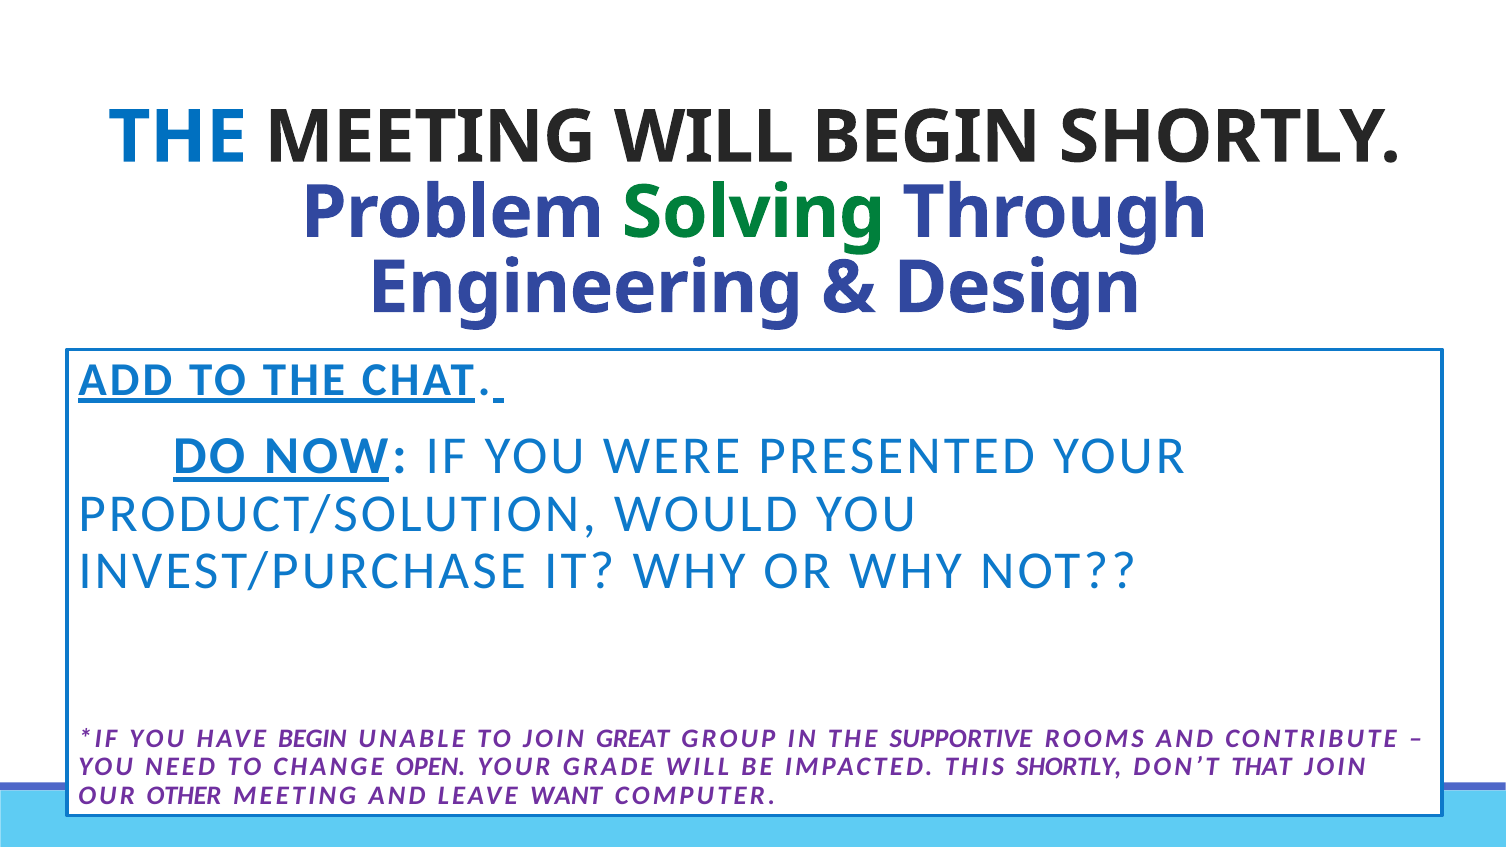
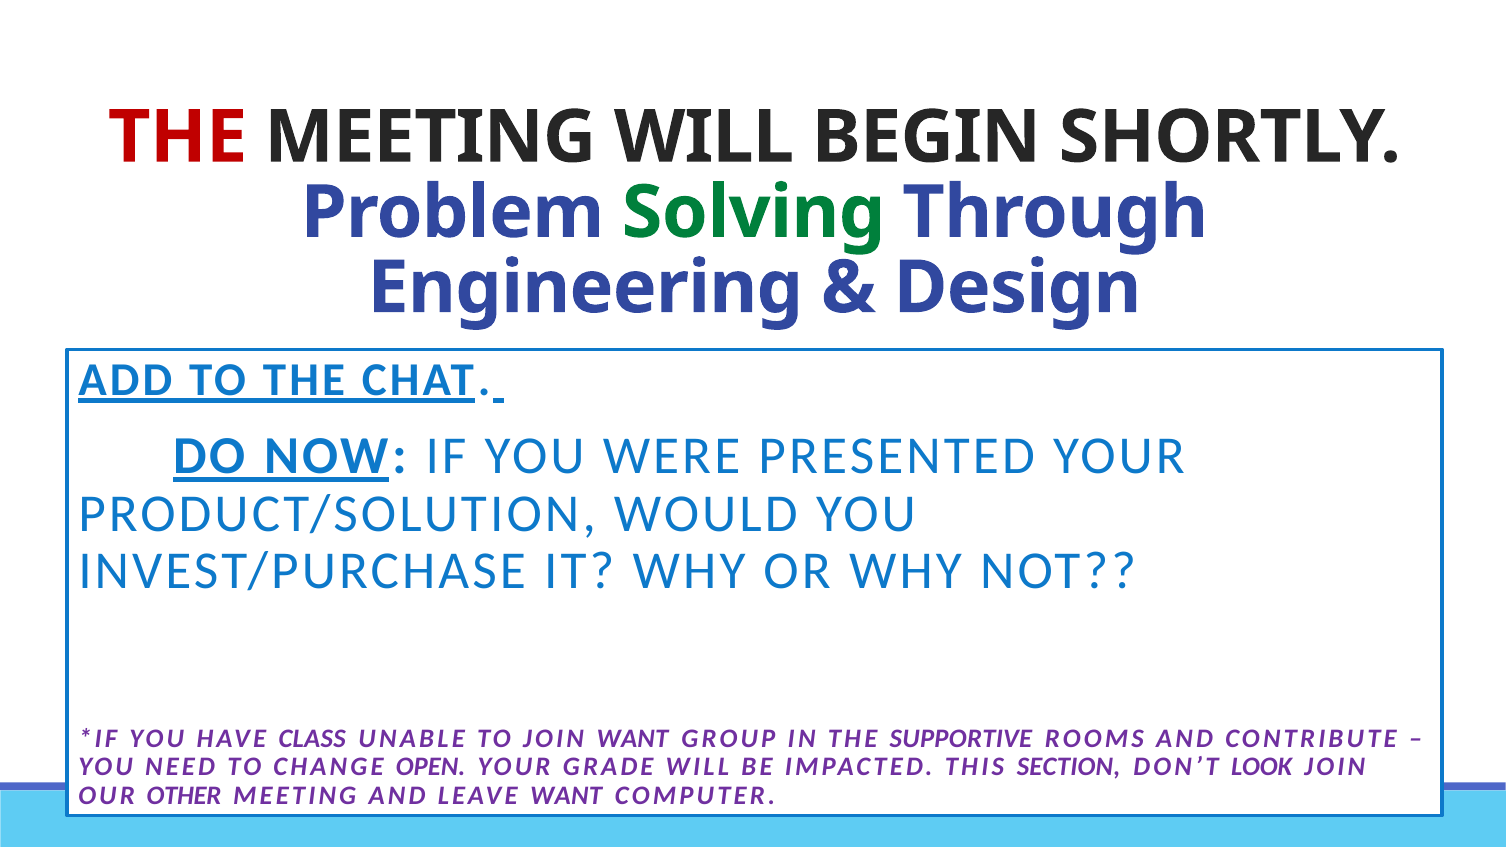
THE colour: blue -> red (178, 137)
HAVE BEGIN: BEGIN -> CLASS (312, 738)
JOIN GREAT: GREAT -> WANT (633, 738)
THIS SHORTLY: SHORTLY -> SECTION (1069, 767)
THAT: THAT -> LOOK (1262, 767)
